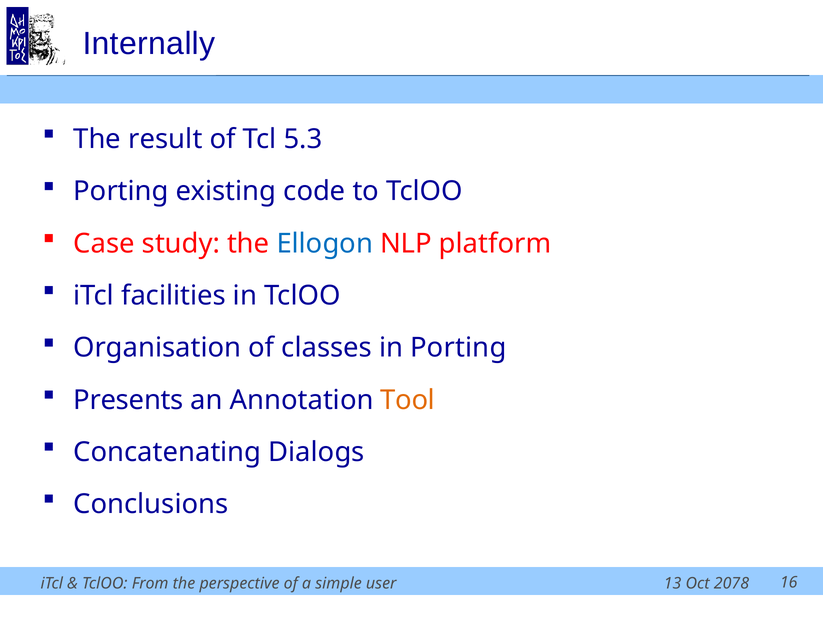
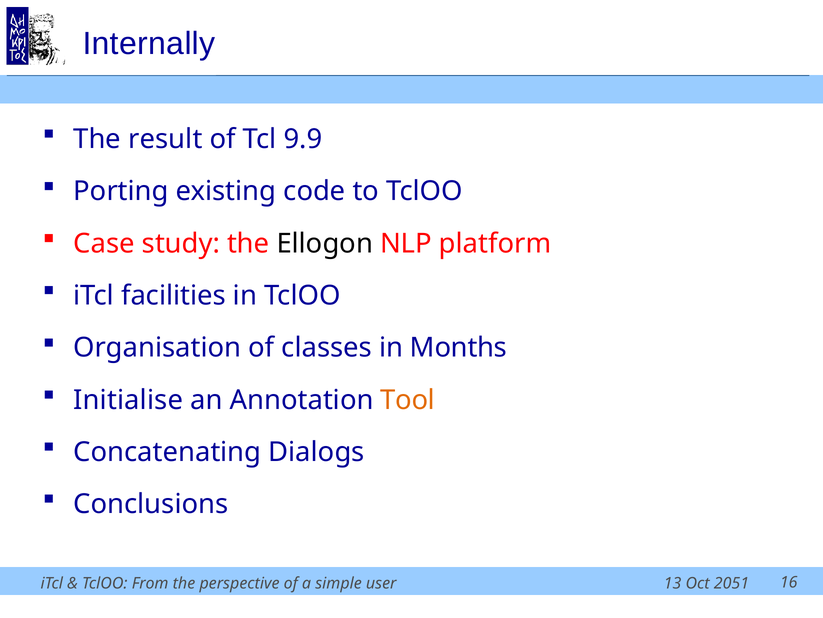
5.3: 5.3 -> 9.9 (303, 139)
Ellogon colour: blue -> black (325, 243)
in Porting: Porting -> Months (458, 347)
Presents: Presents -> Initialise (128, 400)
2078: 2078 -> 2051 (731, 583)
